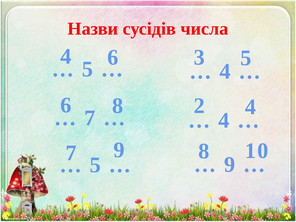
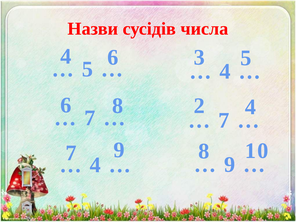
4: 4 -> 7 (224, 120)
5: 5 -> 4 (95, 165)
